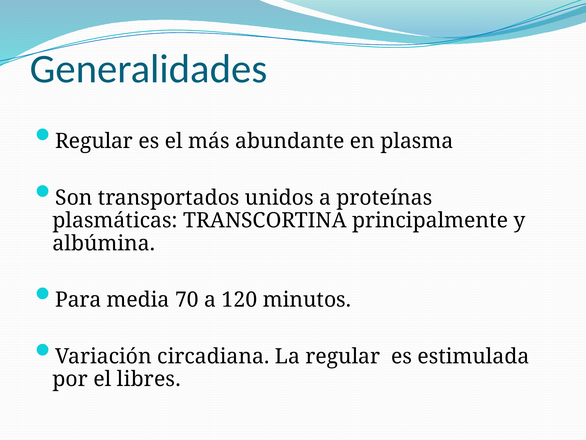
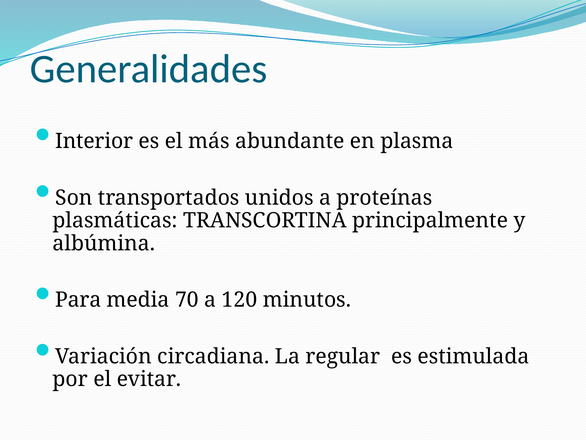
Regular: Regular -> Interior (94, 141)
libres: libres -> evitar (149, 379)
